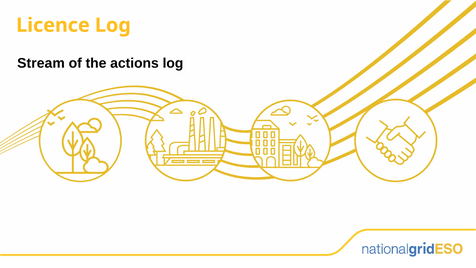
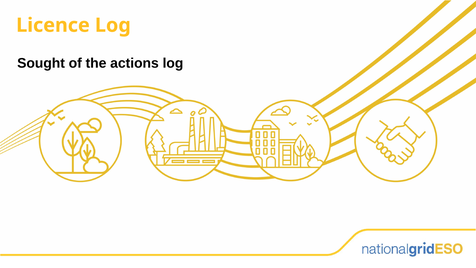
Stream: Stream -> Sought (41, 63)
